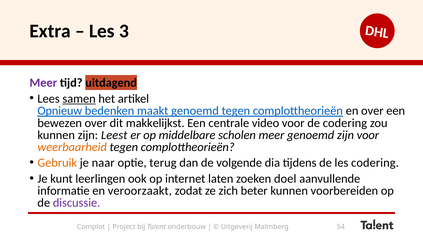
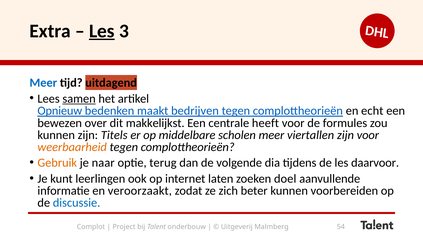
Les underline: none -> present (102, 31)
Meer colour: purple -> blue (43, 83)
maakt genoemd: genoemd -> bedrijven (195, 111)
en over: over -> echt (372, 111)
video: video -> heeft (265, 123)
de codering: codering -> formules (345, 123)
Leest: Leest -> Titels (114, 135)
meer genoemd: genoemd -> viertallen (311, 135)
les codering: codering -> daarvoor (375, 163)
discussie colour: purple -> blue (77, 203)
